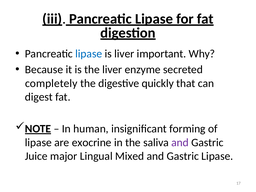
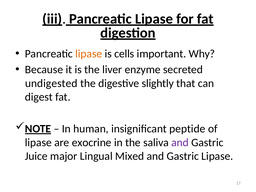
lipase colour: blue -> orange (89, 54)
is liver: liver -> cells (124, 54)
completely: completely -> undigested (51, 83)
quickly: quickly -> slightly (158, 83)
forming: forming -> peptide (187, 129)
